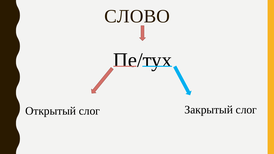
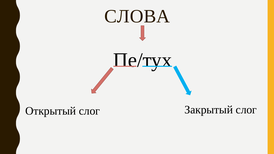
СЛОВО: СЛОВО -> СЛОВА (137, 16)
